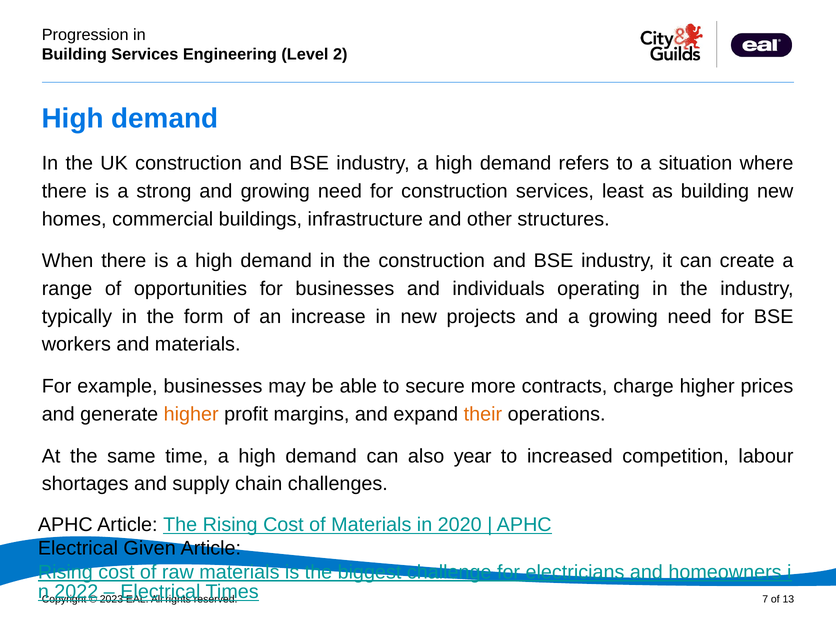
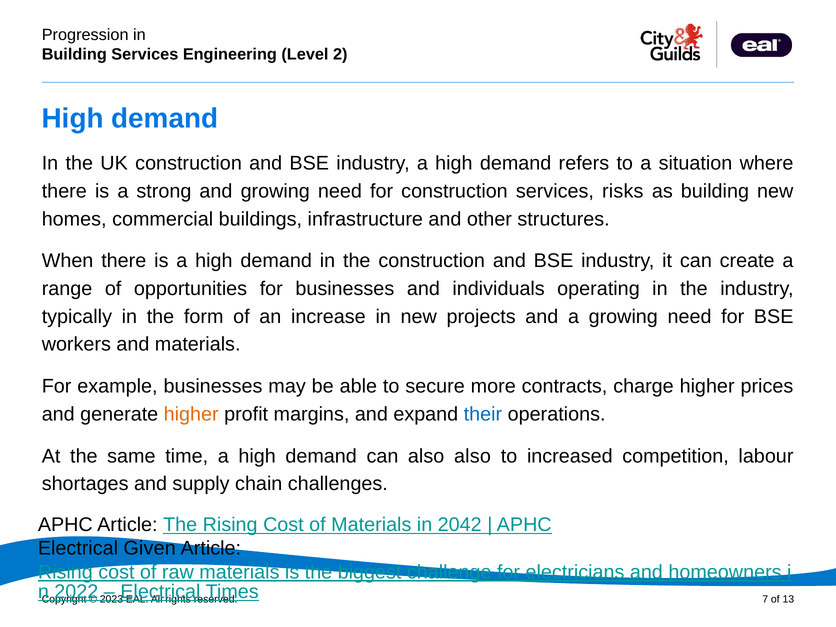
least: least -> risks (623, 191)
their colour: orange -> blue (483, 414)
also year: year -> also (472, 456)
2020: 2020 -> 2042 (460, 525)
